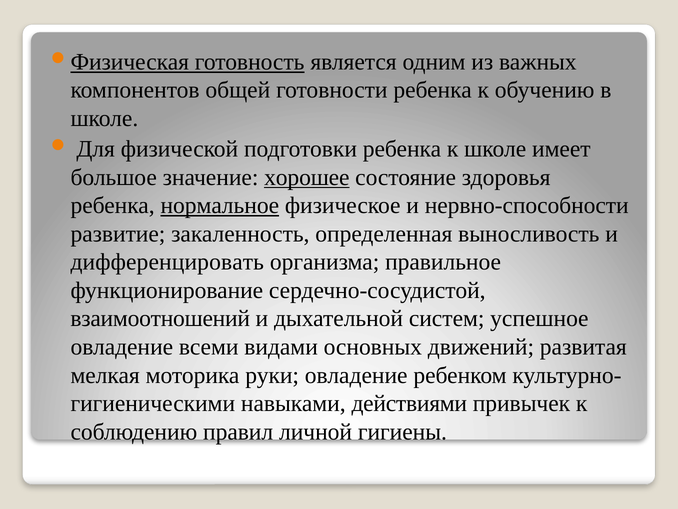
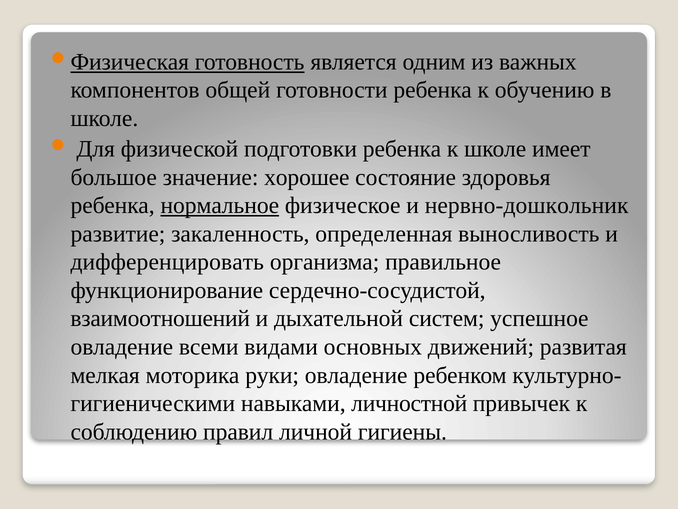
хорошее underline: present -> none (307, 177)
нервно-способности: нервно-способности -> нервно-дошкольник (527, 205)
действиями: действиями -> личностной (409, 403)
